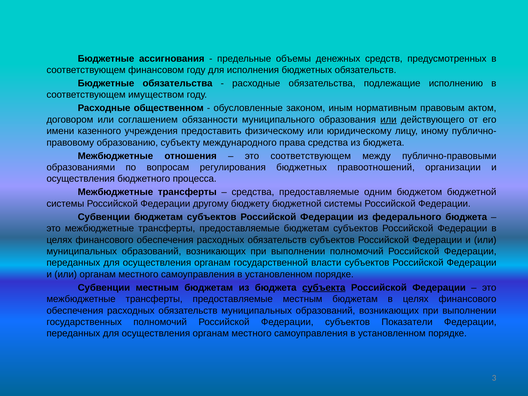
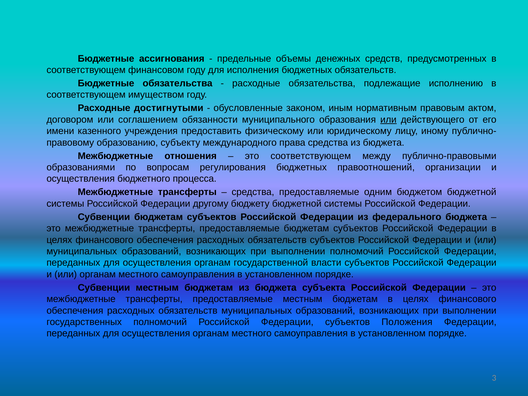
общественном: общественном -> достигнутыми (169, 108)
субъекта underline: present -> none (324, 288)
Показатели: Показатели -> Положения (407, 322)
